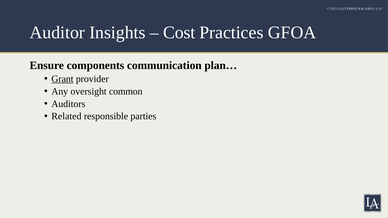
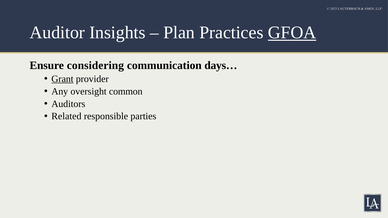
Cost: Cost -> Plan (179, 33)
GFOA underline: none -> present (292, 33)
components: components -> considering (95, 66)
plan…: plan… -> days… (221, 66)
